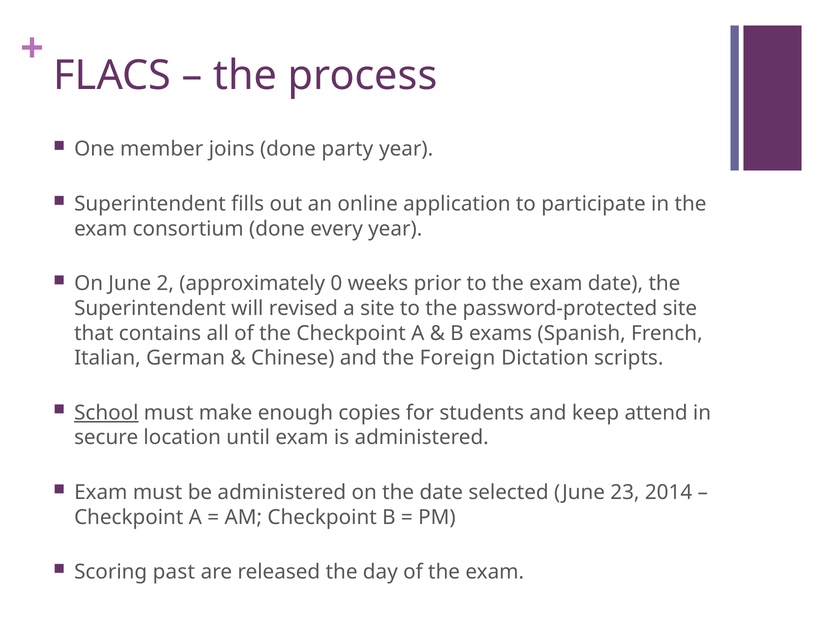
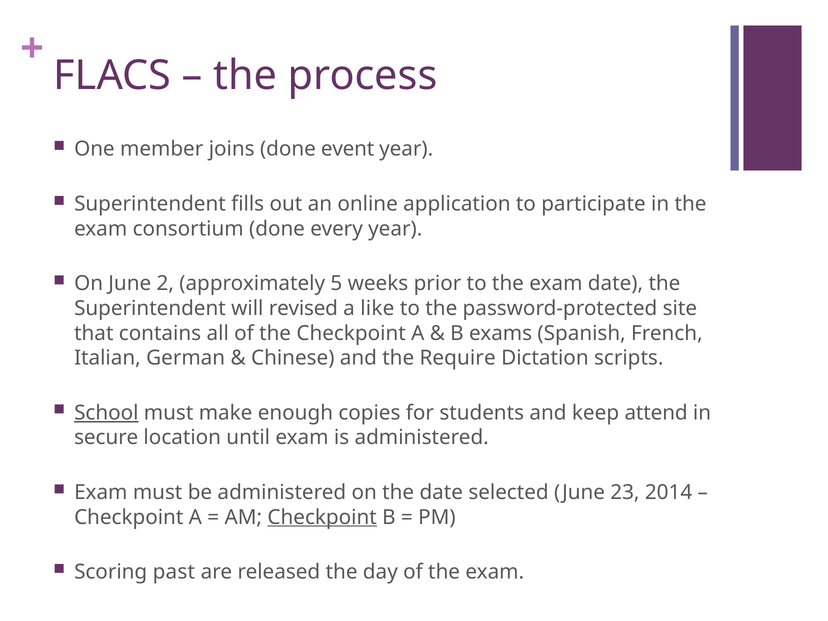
party: party -> event (348, 149)
0: 0 -> 5 (336, 283)
a site: site -> like (377, 308)
Foreign: Foreign -> Require (458, 358)
Checkpoint underline: none -> present (322, 517)
